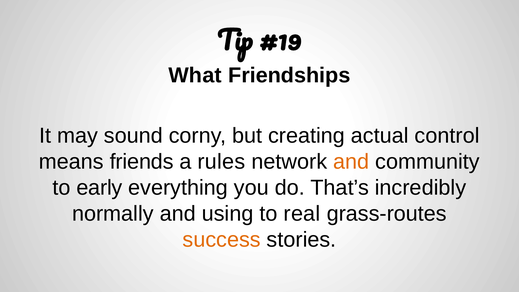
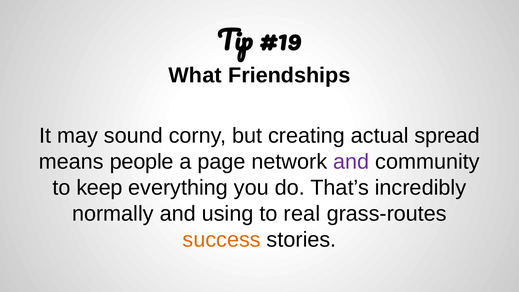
control: control -> spread (447, 136)
friends: friends -> people (142, 162)
rules: rules -> page (222, 162)
and colour: orange -> purple (351, 162)
early: early -> keep (99, 188)
